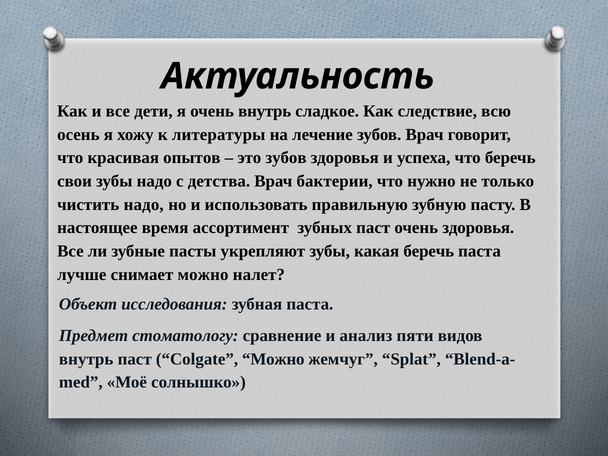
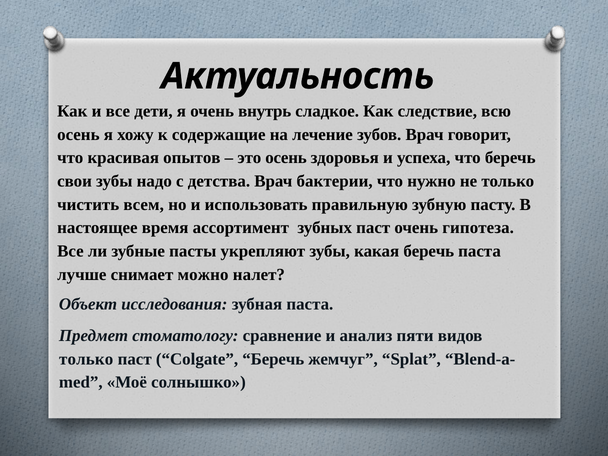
литературы: литературы -> содержащие (219, 135)
это зубов: зубов -> осень (286, 158)
чистить надо: надо -> всем (144, 205)
очень здоровья: здоровья -> гипотеза (478, 228)
внутрь: внутрь -> только (86, 359)
Colgate Можно: Можно -> Беречь (273, 359)
